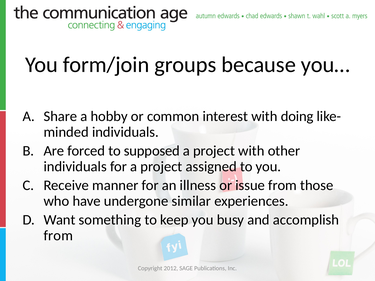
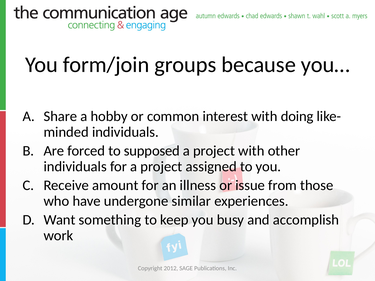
manner: manner -> amount (115, 186)
from: from -> work (58, 236)
